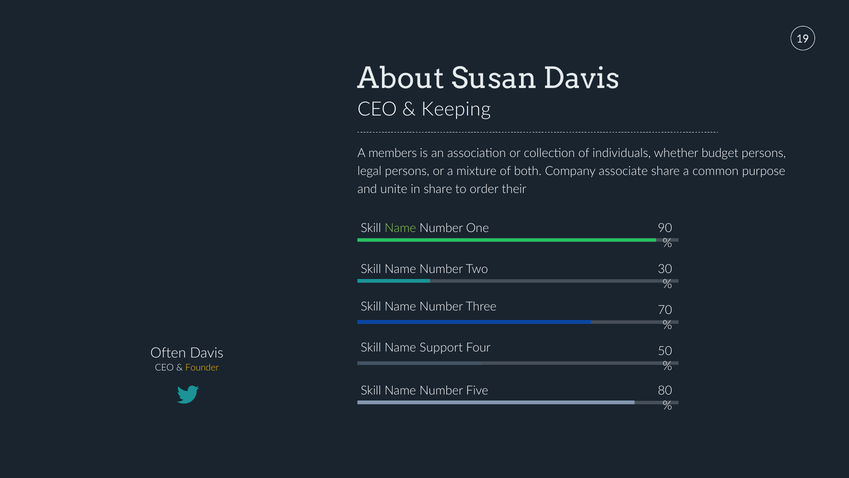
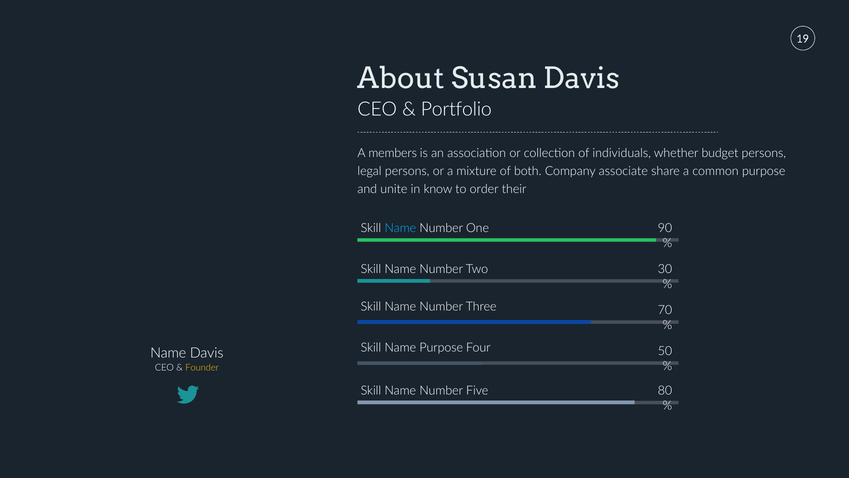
Keeping: Keeping -> Portfolio (456, 109)
in share: share -> know (438, 189)
Name colour: light green -> light blue (400, 228)
Name Support: Support -> Purpose (441, 347)
Often: Often -> Name (168, 353)
